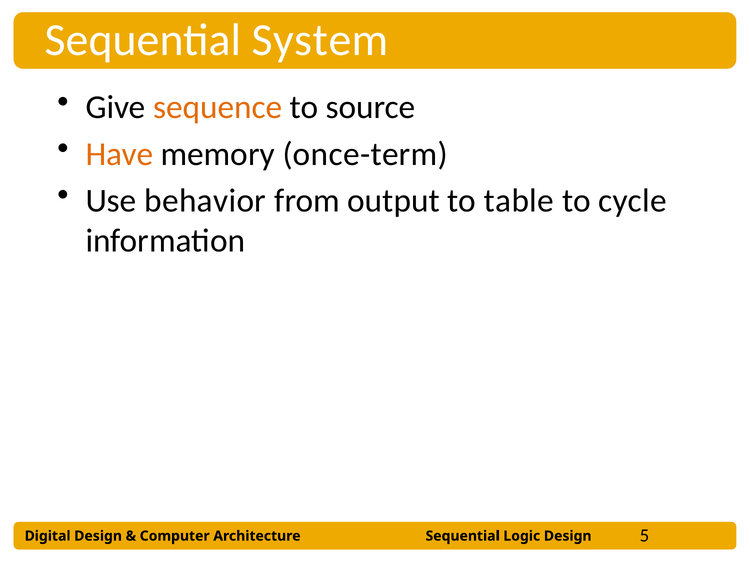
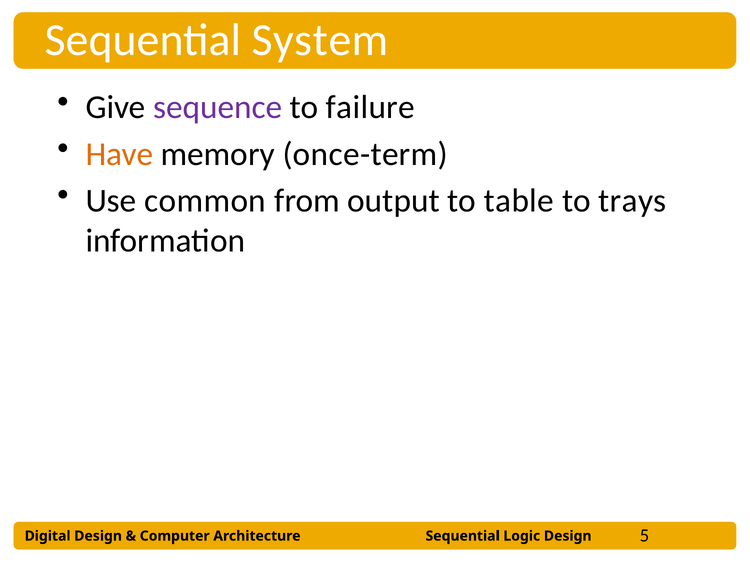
sequence colour: orange -> purple (218, 107)
source: source -> failure (370, 107)
behavior: behavior -> common (205, 201)
cycle: cycle -> trays (632, 201)
